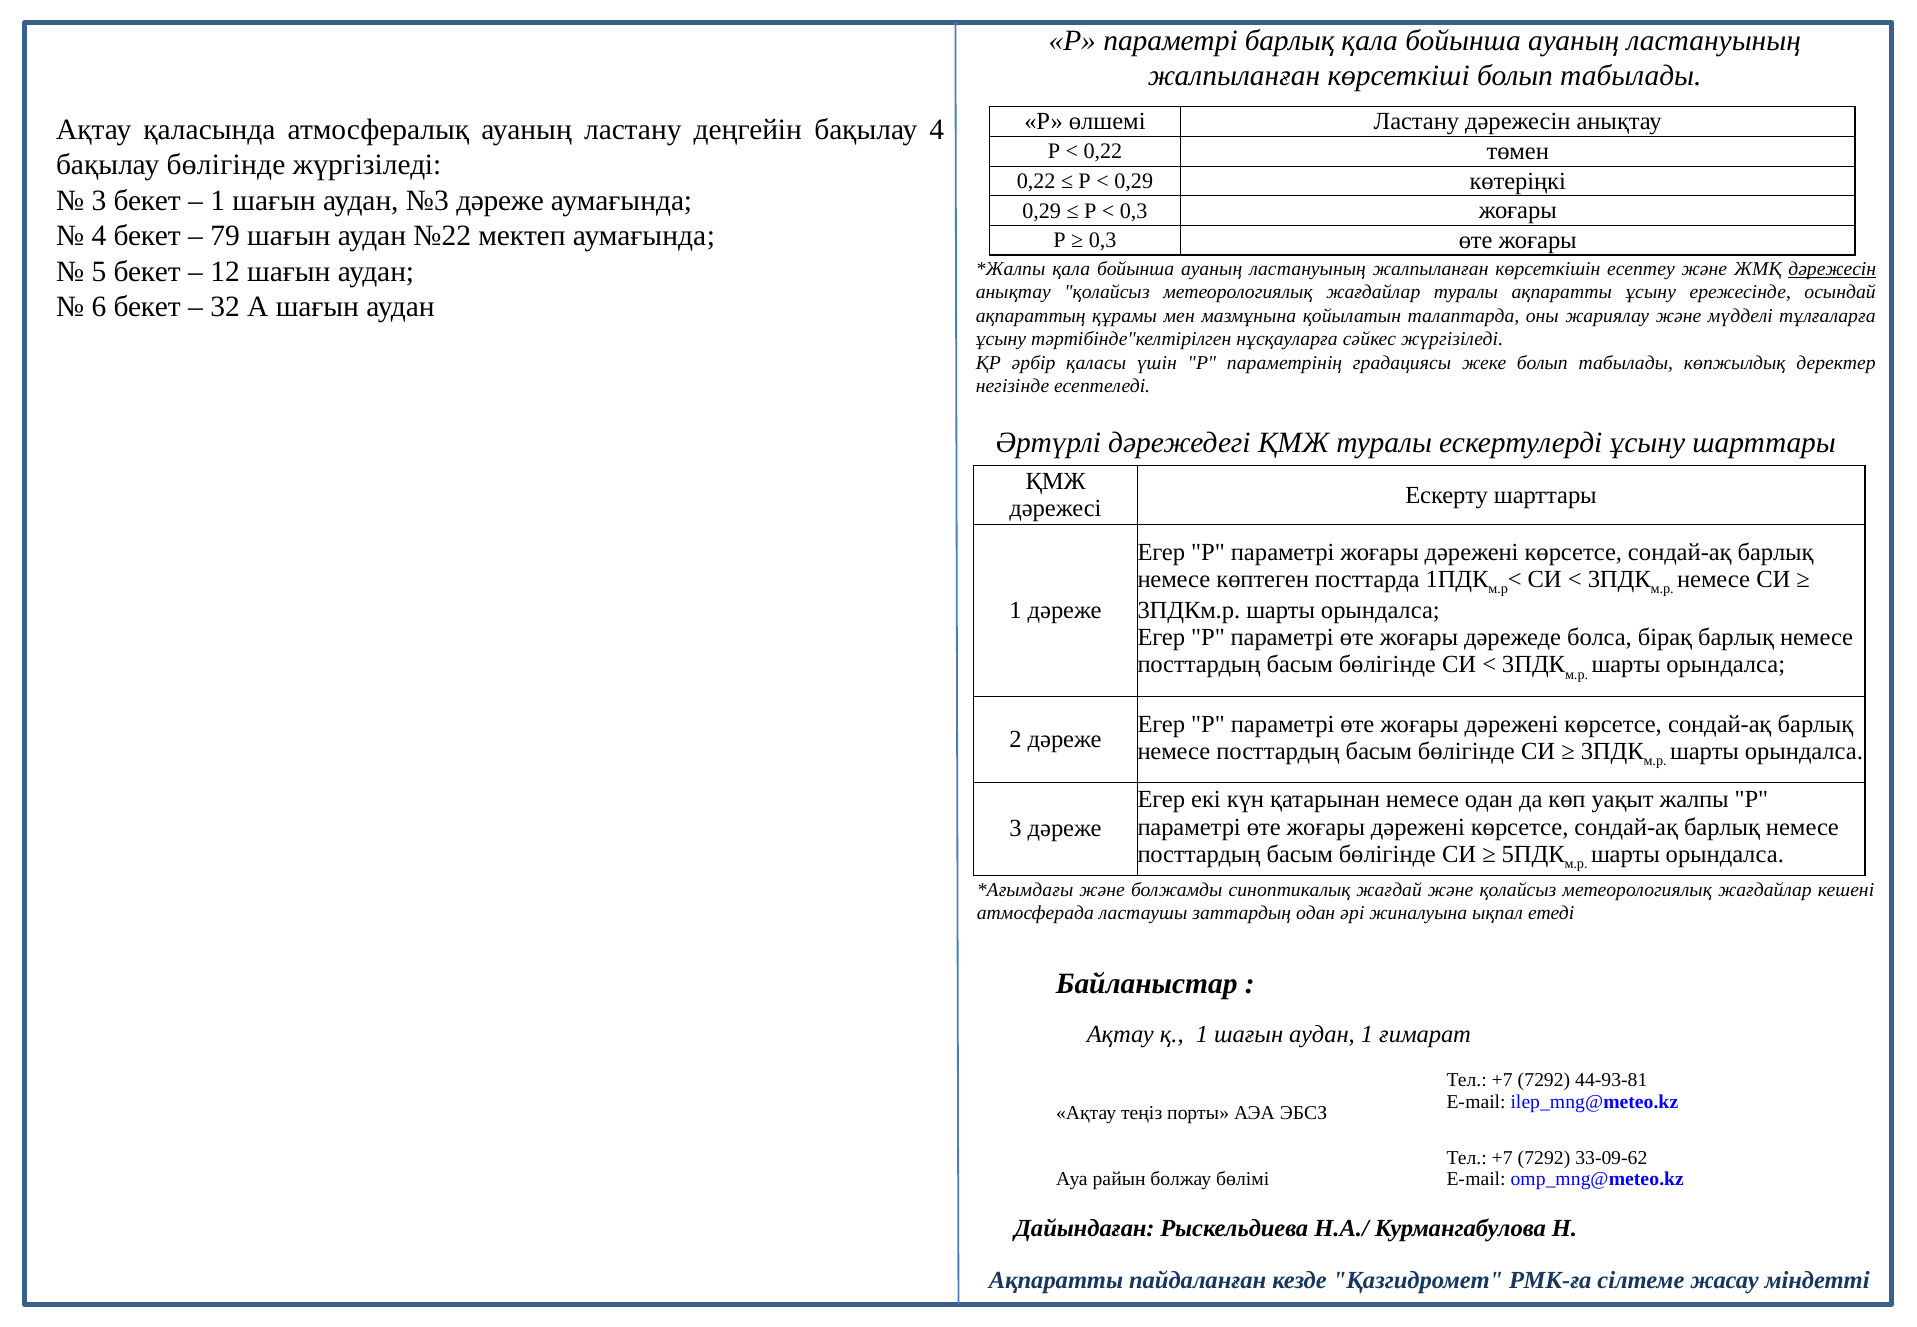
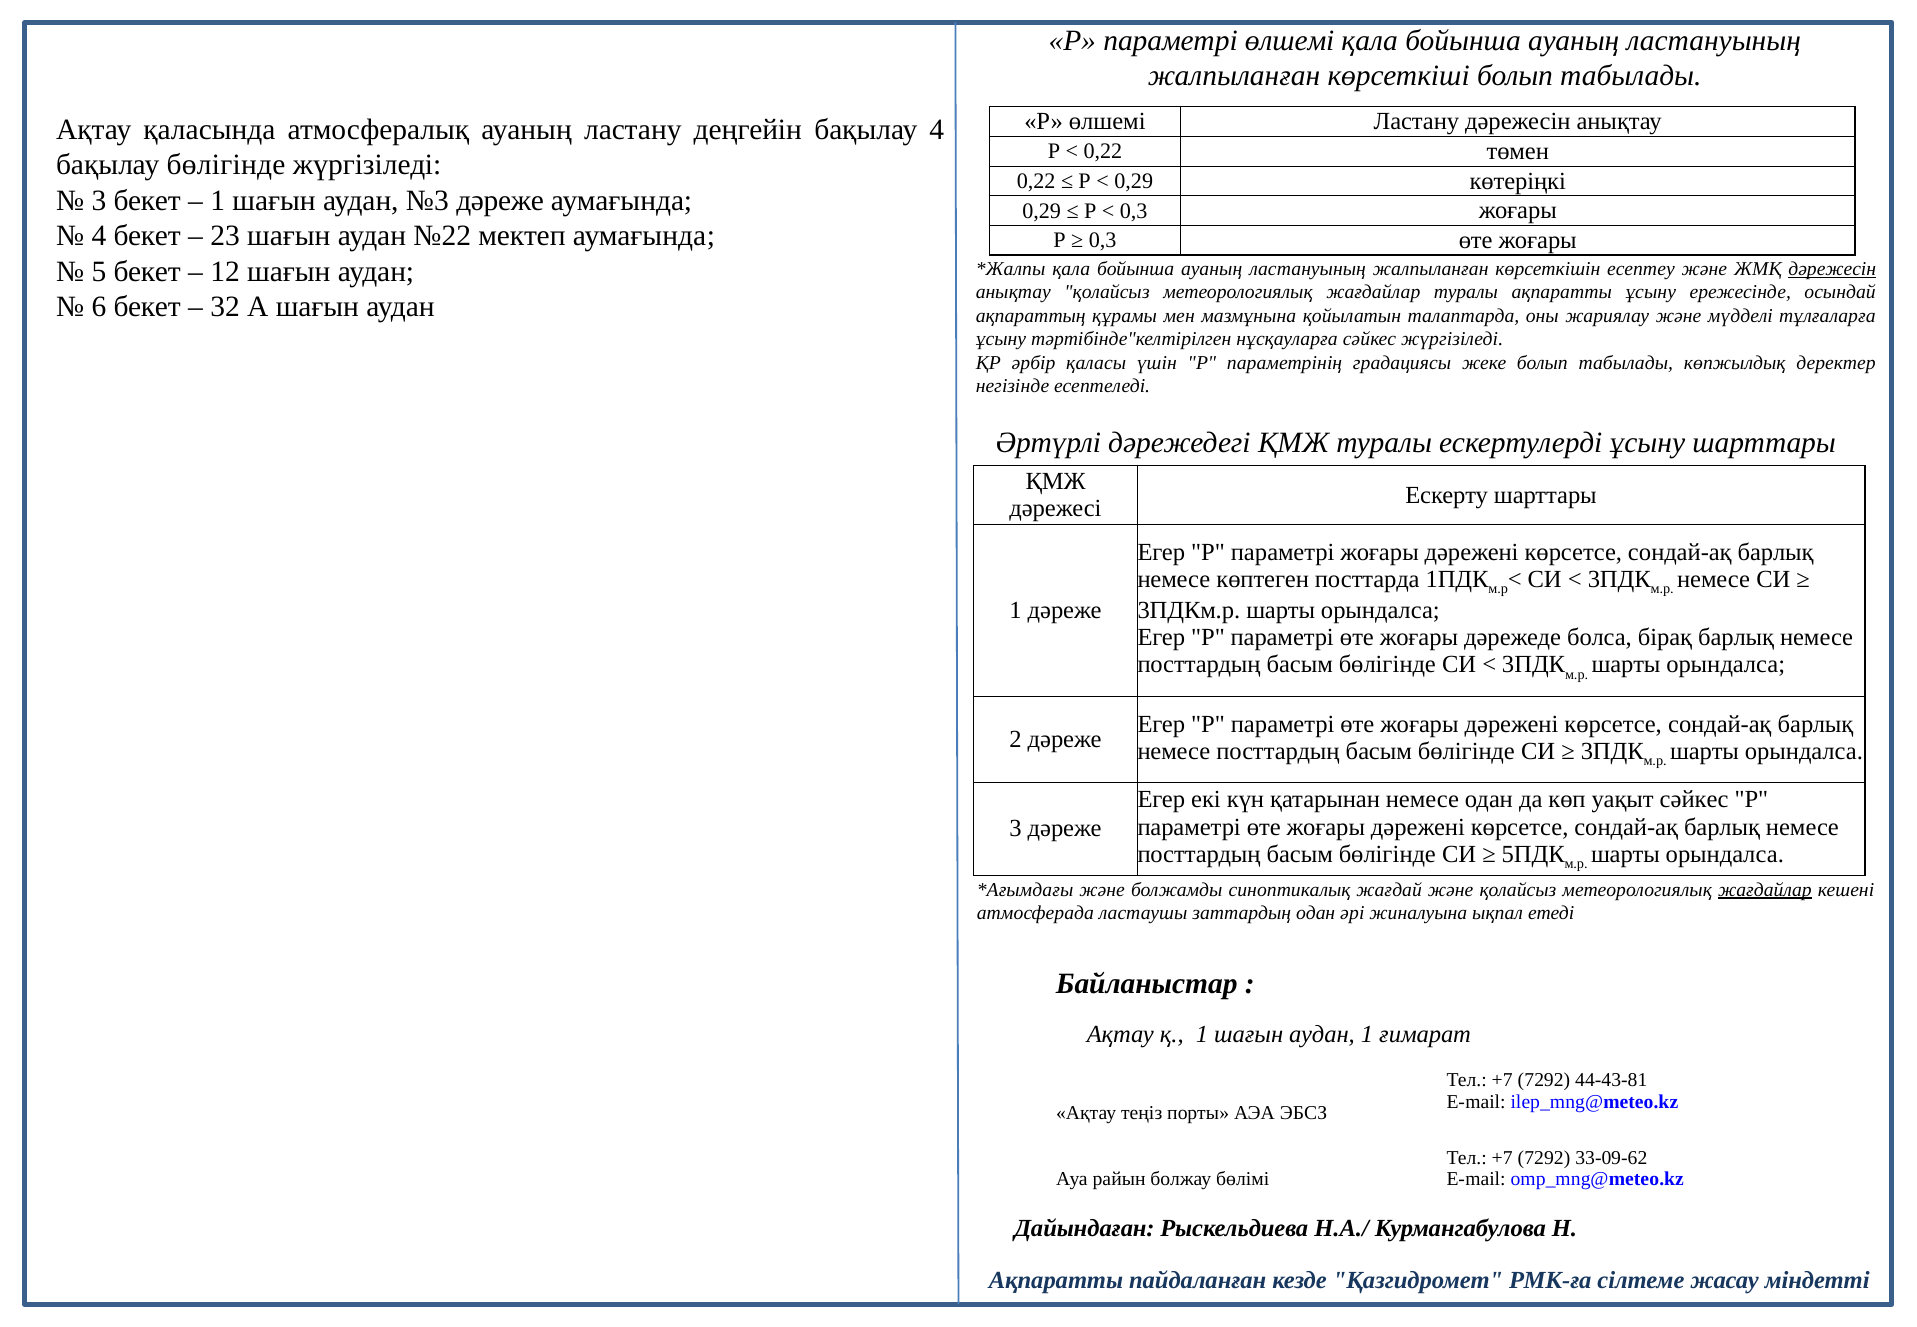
параметрі барлық: барлық -> өлшемі (1290, 40)
79: 79 -> 23 (225, 236)
уақыт жалпы: жалпы -> сәйкес (1694, 800)
жағдайлар underline: none -> present (1765, 890)
44-93-81: 44-93-81 -> 44-43-81 (1611, 1080)
